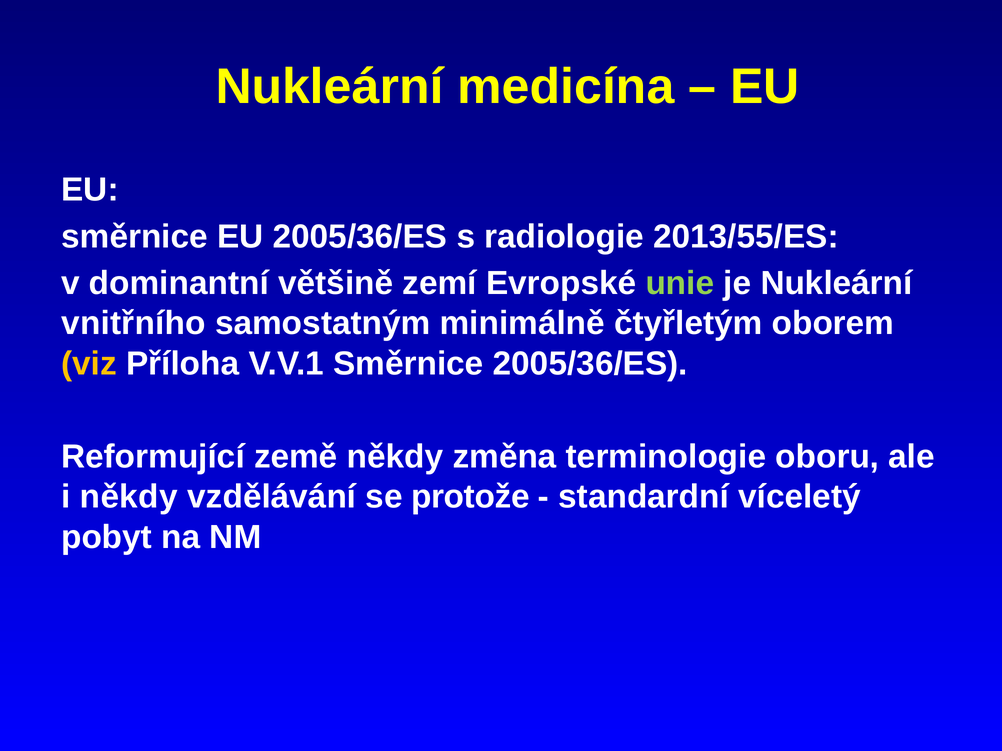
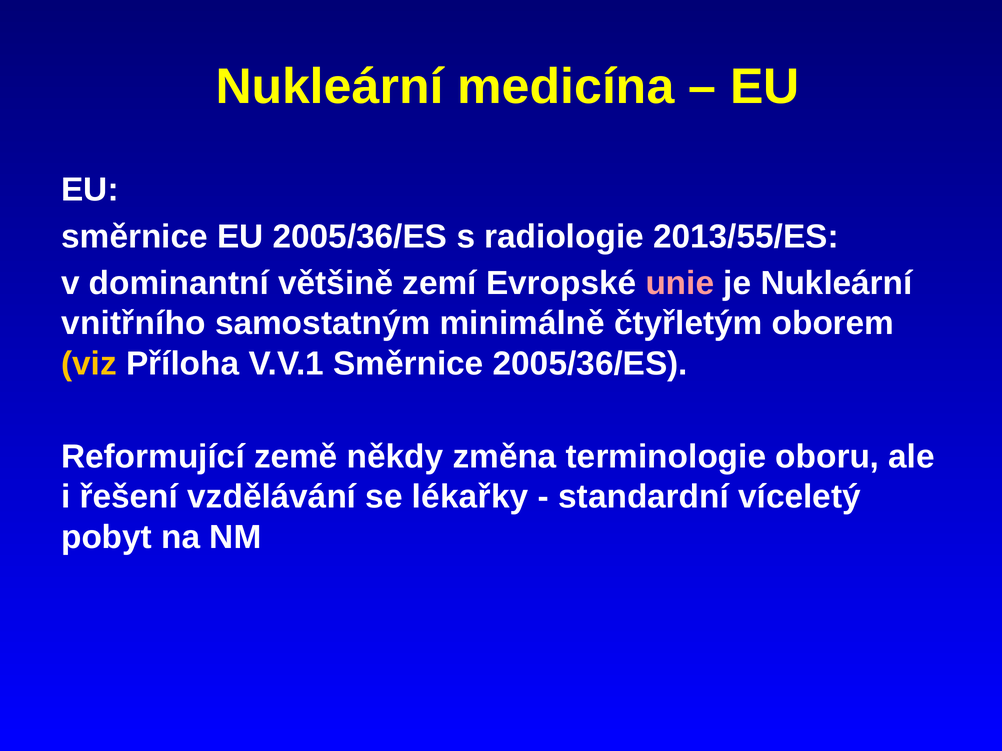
unie colour: light green -> pink (680, 284)
i někdy: někdy -> řešení (129, 497)
protože: protože -> lékařky (470, 497)
